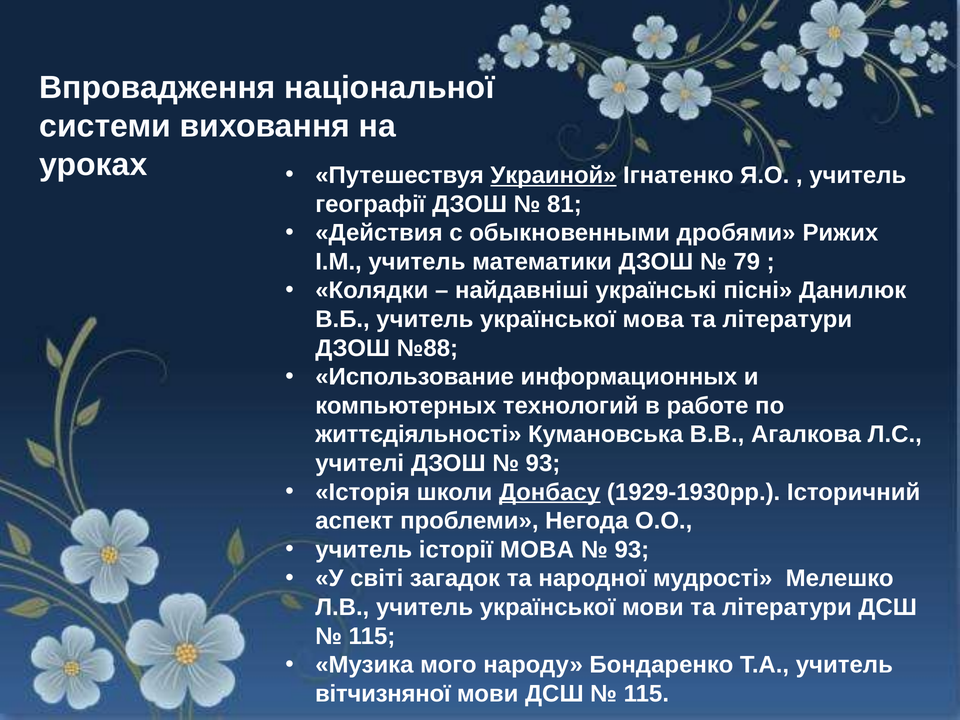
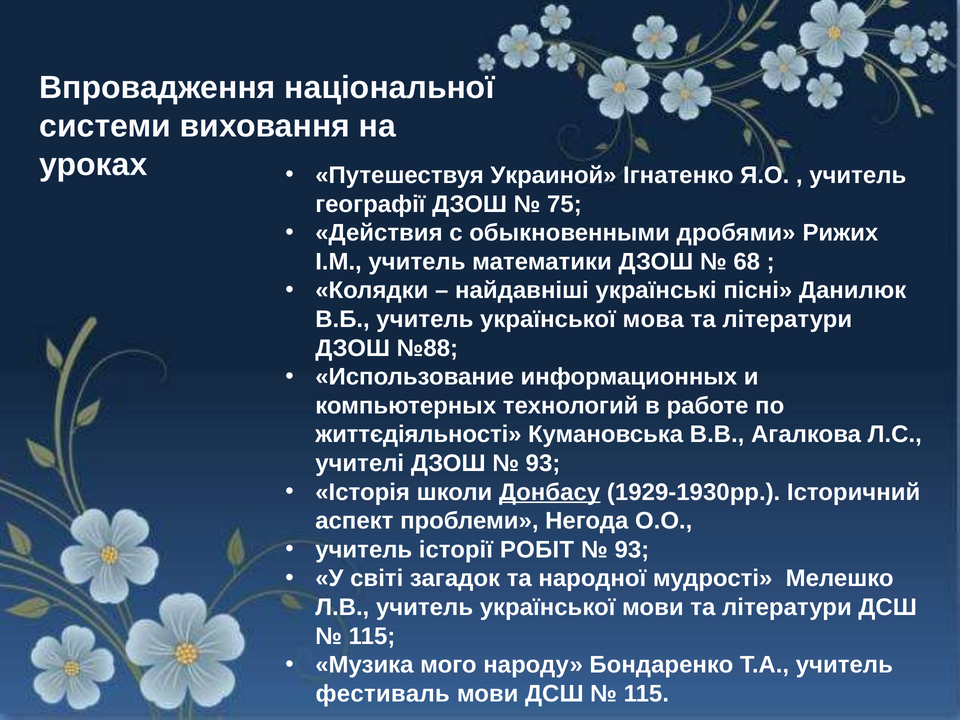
Украиной underline: present -> none (553, 175)
81: 81 -> 75 (564, 204)
79: 79 -> 68 (747, 262)
історії МОВА: МОВА -> РОБІТ (537, 550)
вітчизняної: вітчизняної -> фестиваль (383, 694)
